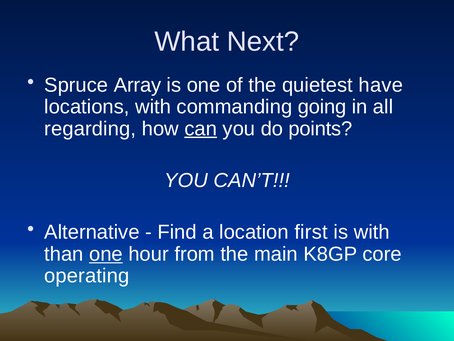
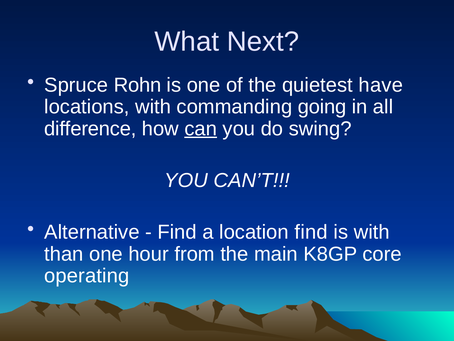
Array: Array -> Rohn (138, 85)
regarding: regarding -> difference (90, 129)
points: points -> swing (320, 129)
location first: first -> find (311, 232)
one underline: present -> none (106, 254)
